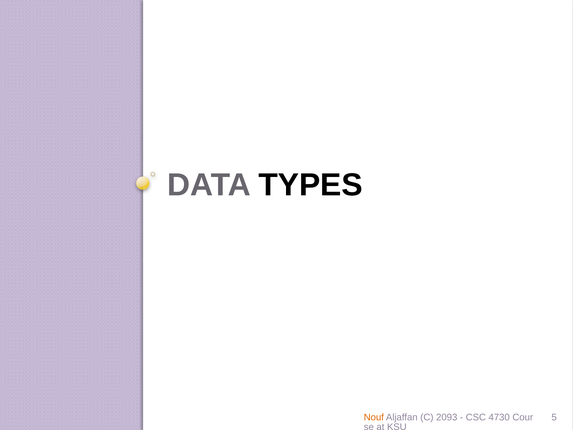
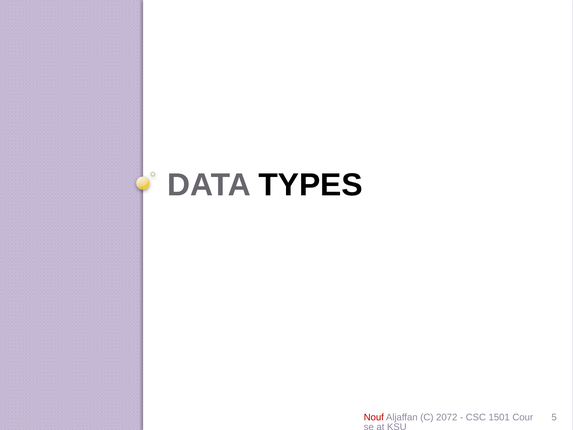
Nouf colour: orange -> red (374, 417)
2093: 2093 -> 2072 (447, 417)
4730: 4730 -> 1501 (499, 417)
